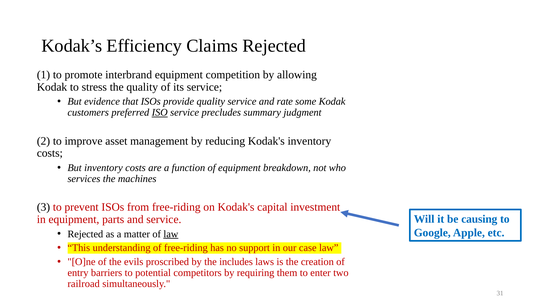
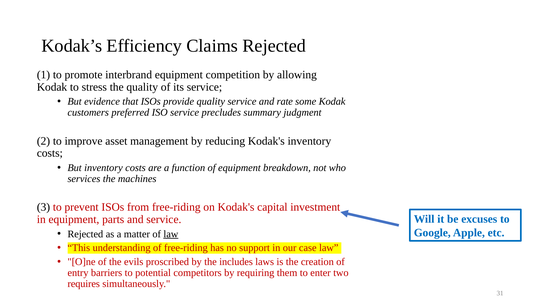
ISO underline: present -> none (160, 112)
causing: causing -> excuses (479, 219)
railroad: railroad -> requires (84, 283)
